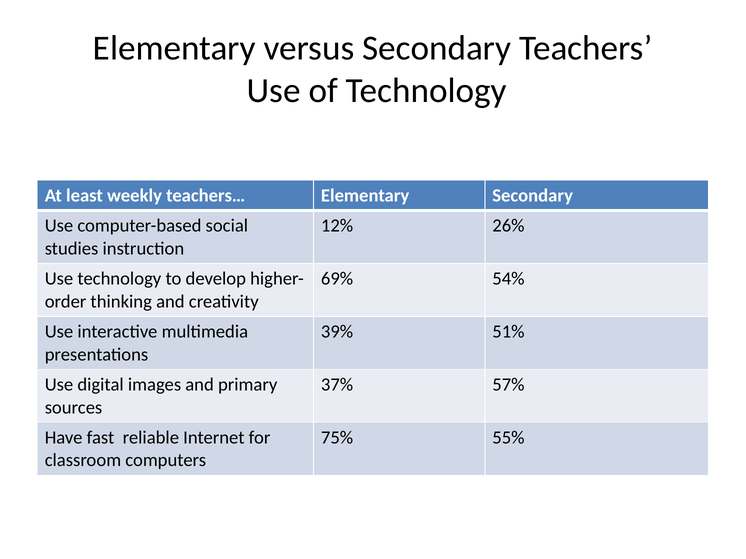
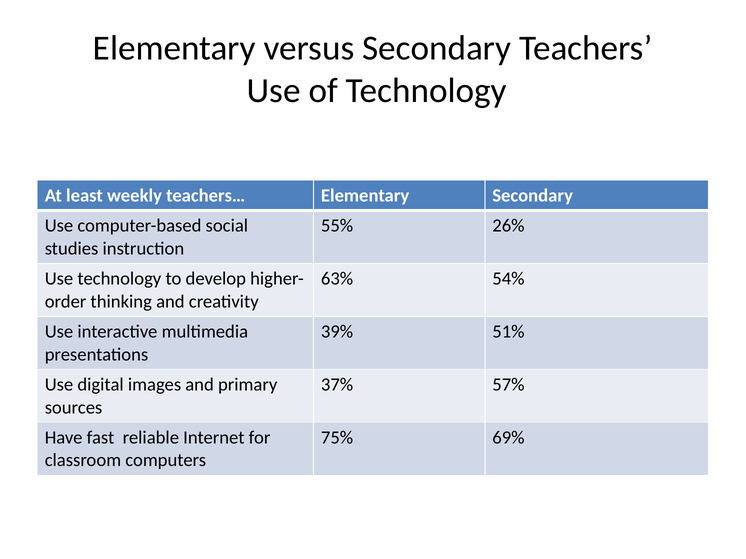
12%: 12% -> 55% (337, 226)
69%: 69% -> 63% (337, 279)
55%: 55% -> 69% (508, 438)
